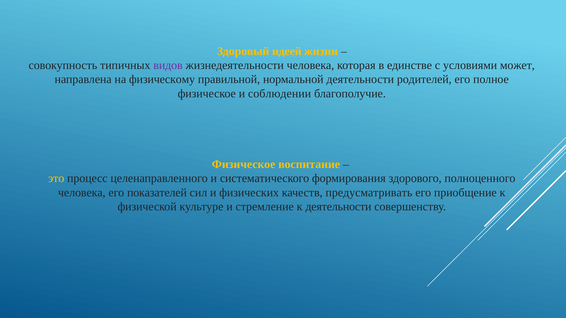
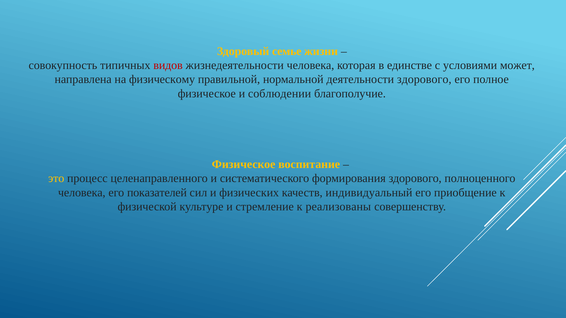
идеей: идеей -> семье (287, 51)
видов colour: purple -> red (168, 65)
деятельности родителей: родителей -> здорового (424, 80)
предусматривать: предусматривать -> индивидуальный (369, 193)
к деятельности: деятельности -> реализованы (338, 207)
